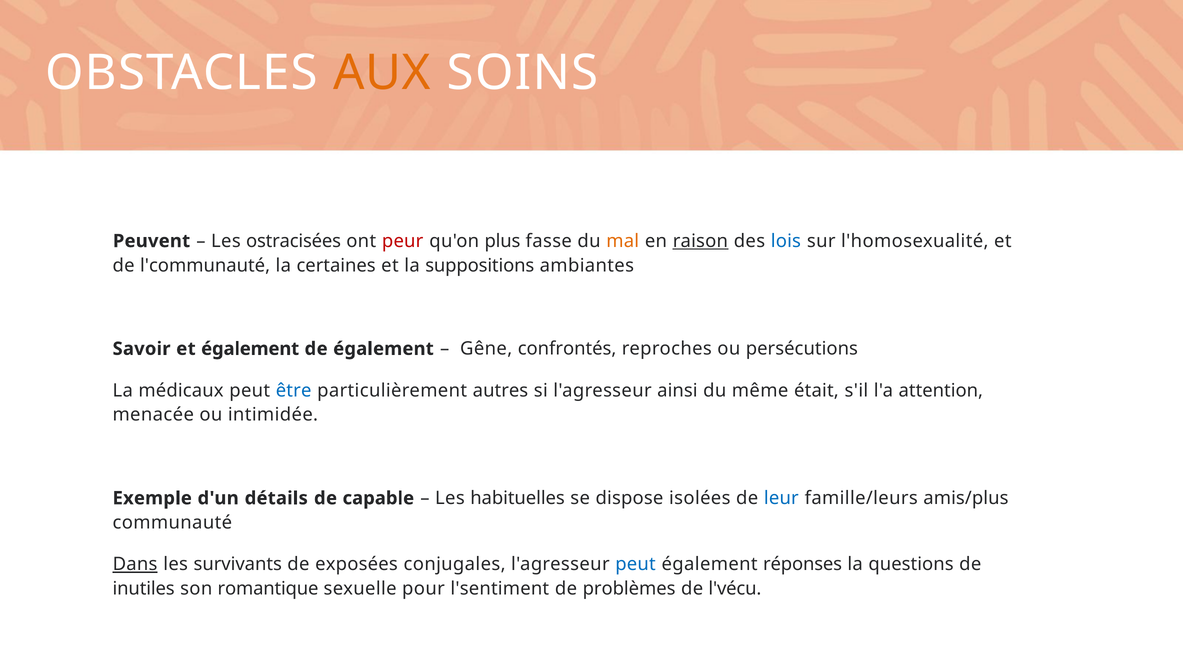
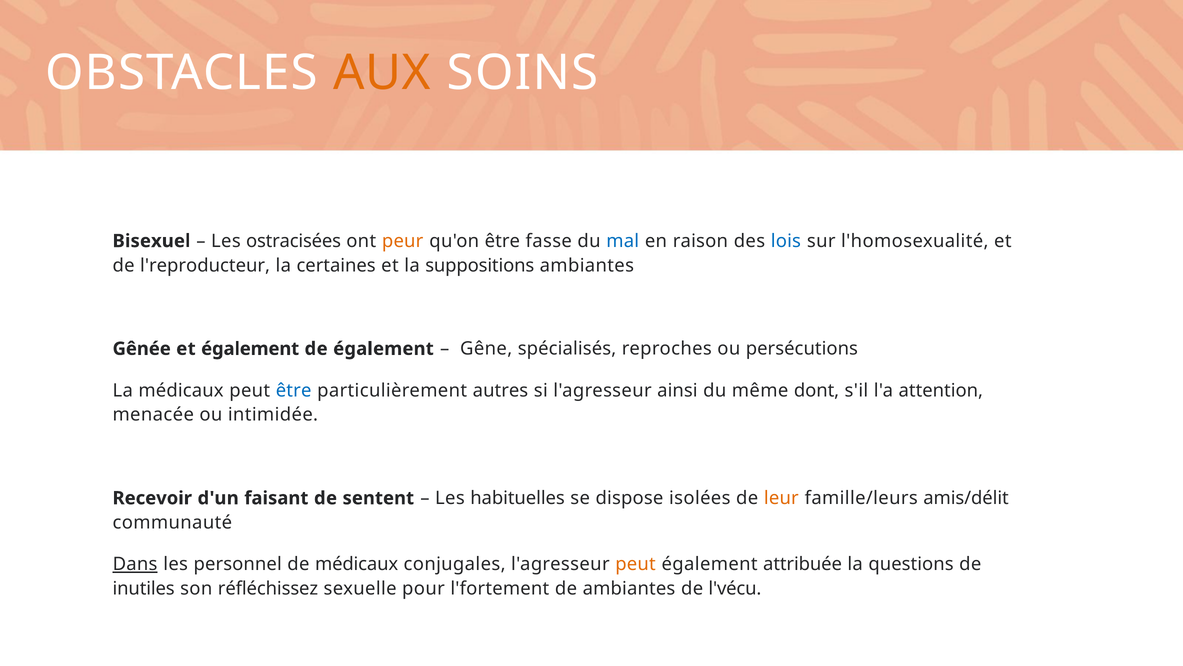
Peuvent: Peuvent -> Bisexuel (152, 241)
peur colour: red -> orange (403, 241)
qu'on plus: plus -> être (502, 241)
mal colour: orange -> blue (623, 241)
raison underline: present -> none (700, 241)
l'communauté: l'communauté -> l'reproducteur (205, 265)
Savoir: Savoir -> Gênée (142, 348)
confrontés: confrontés -> spécialisés (567, 348)
était: était -> dont (817, 390)
Exemple: Exemple -> Recevoir (152, 498)
détails: détails -> faisant (276, 498)
capable: capable -> sentent (378, 498)
leur colour: blue -> orange (781, 498)
amis/plus: amis/plus -> amis/délit (966, 498)
survivants: survivants -> personnel (238, 564)
de exposées: exposées -> médicaux (357, 564)
peut colour: blue -> orange (635, 564)
réponses: réponses -> attribuée (803, 564)
romantique: romantique -> réfléchissez (268, 588)
l'sentiment: l'sentiment -> l'fortement (500, 588)
de problèmes: problèmes -> ambiantes (629, 588)
